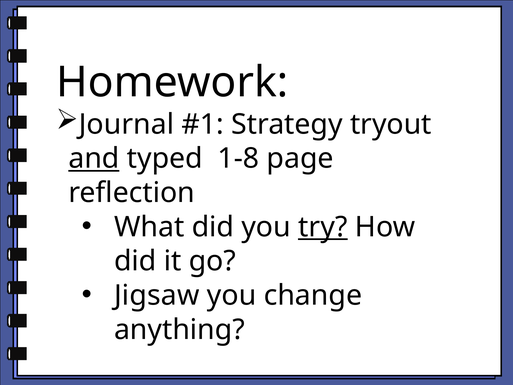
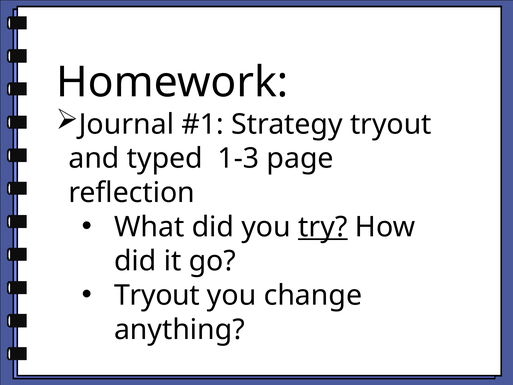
and underline: present -> none (94, 158)
1-8: 1-8 -> 1-3 (238, 158)
Jigsaw: Jigsaw -> Tryout (157, 295)
